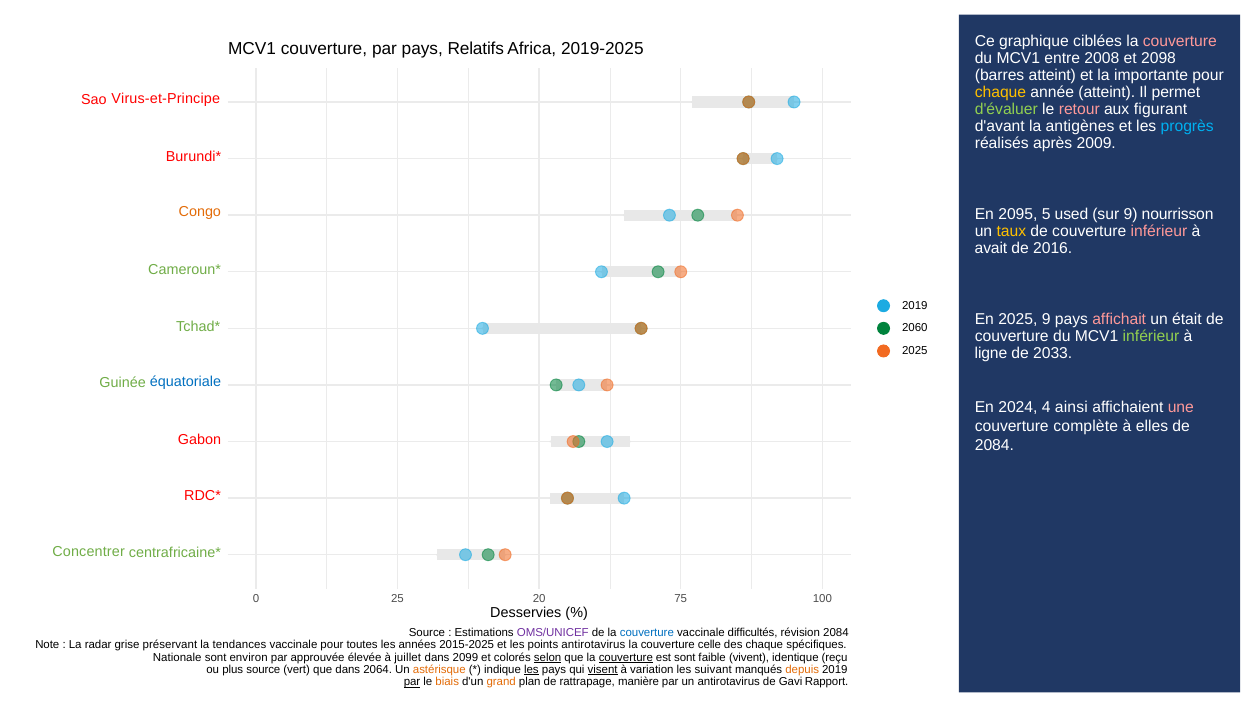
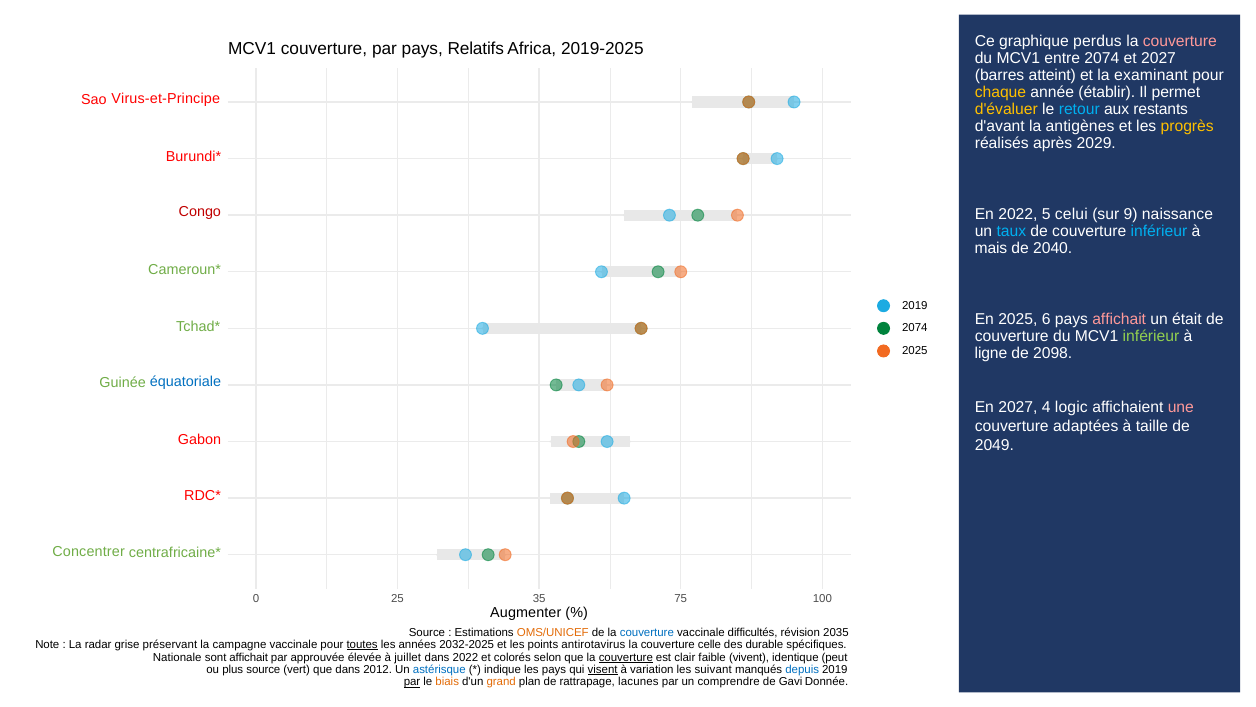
ciblées: ciblées -> perdus (1098, 41)
entre 2008: 2008 -> 2074 (1102, 58)
et 2098: 2098 -> 2027 (1159, 58)
importante: importante -> examinant (1151, 75)
année atteint: atteint -> établir (1107, 92)
d'évaluer colour: light green -> yellow (1006, 109)
retour colour: pink -> light blue (1079, 109)
figurant: figurant -> restants (1161, 109)
progrès colour: light blue -> yellow (1187, 126)
2009: 2009 -> 2029 (1096, 143)
Congo colour: orange -> red (200, 211)
En 2095: 2095 -> 2022 (1018, 214)
used: used -> celui (1071, 214)
nourrisson: nourrisson -> naissance (1177, 214)
taux colour: yellow -> light blue (1011, 231)
inférieur colour: pink -> light blue (1159, 231)
avait: avait -> mais (991, 248)
2016: 2016 -> 2040 (1053, 248)
2025 9: 9 -> 6 (1046, 319)
2060: 2060 -> 2074 (915, 328)
2033: 2033 -> 2098 (1053, 353)
En 2024: 2024 -> 2027 (1018, 407)
ainsi: ainsi -> logic (1071, 407)
complète: complète -> adaptées (1086, 426)
elles: elles -> taille (1152, 426)
2084: 2084 -> 2049 (994, 445)
20: 20 -> 35 (539, 598)
Desservies: Desservies -> Augmenter (526, 612)
OMS/UNICEF colour: purple -> orange (553, 632)
révision 2084: 2084 -> 2035 (836, 632)
tendances: tendances -> campagne (240, 644)
toutes underline: none -> present (362, 644)
2015-2025: 2015-2025 -> 2032-2025 (467, 644)
des chaque: chaque -> durable (764, 644)
sont environ: environ -> affichait (249, 657)
dans 2099: 2099 -> 2022 (465, 657)
selon underline: present -> none (548, 657)
est sont: sont -> clair (685, 657)
reçu: reçu -> peut (835, 657)
2064: 2064 -> 2012 (378, 669)
astérisque colour: orange -> blue (439, 669)
les underline: present -> none (531, 669)
depuis colour: orange -> blue (802, 669)
manière: manière -> lacunes (638, 682)
un antirotavirus: antirotavirus -> comprendre (729, 682)
Rapport: Rapport -> Donnée (827, 682)
